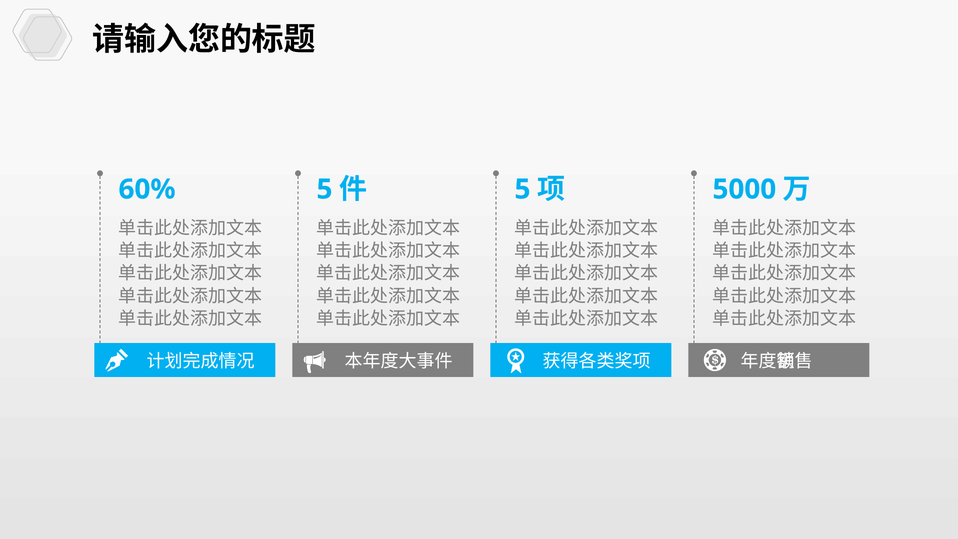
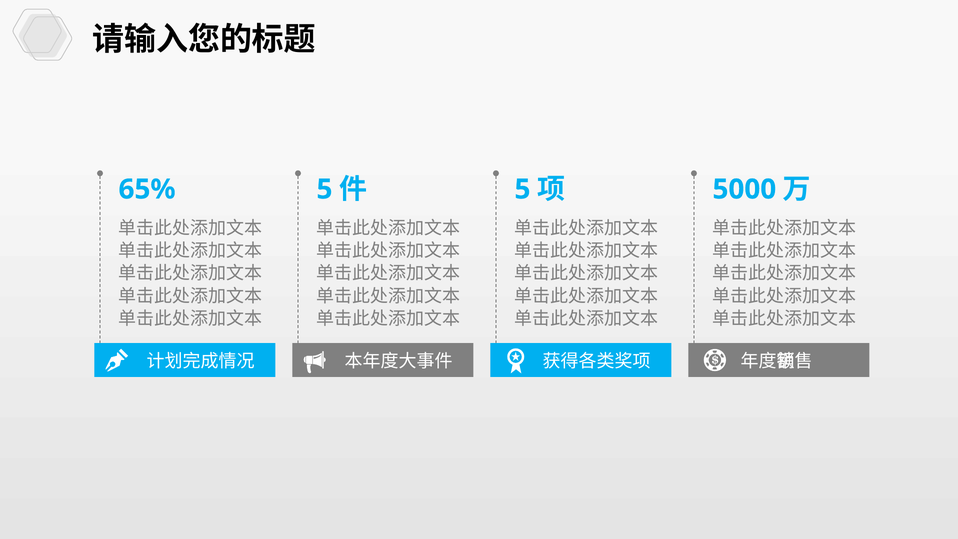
60%: 60% -> 65% (147, 189)
